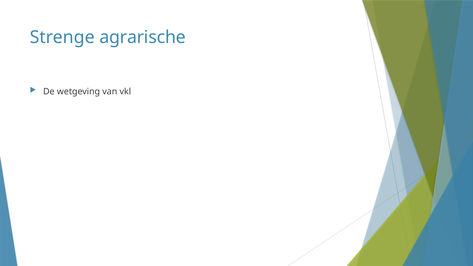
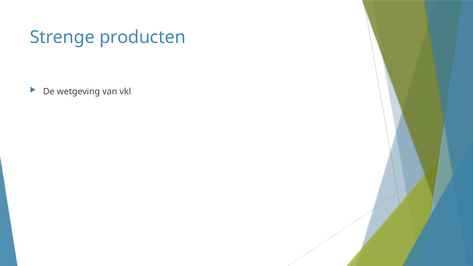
agrarische: agrarische -> producten (143, 37)
